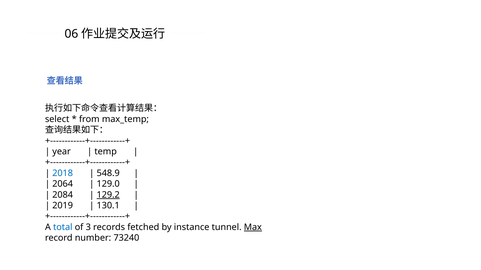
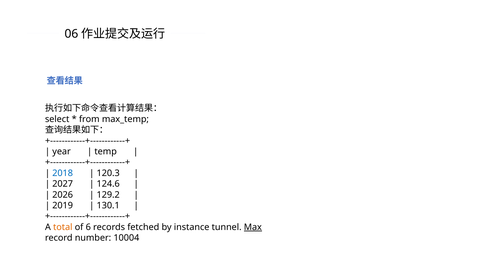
548.9: 548.9 -> 120.3 (108, 173)
2064: 2064 -> 2027 (63, 184)
129.0: 129.0 -> 124.6 (108, 184)
2084: 2084 -> 2026 (63, 195)
129.2 underline: present -> none (108, 195)
total colour: blue -> orange (63, 228)
3: 3 -> 6 (88, 228)
73240: 73240 -> 10004 (126, 238)
